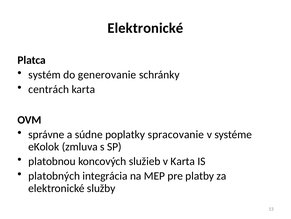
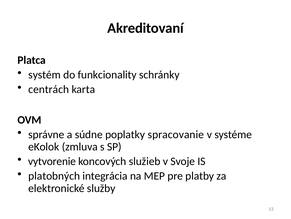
Elektronické: Elektronické -> Akreditovaní (145, 28)
generovanie: generovanie -> funkcionality (107, 75)
platobnou: platobnou -> vytvorenie (52, 161)
v Karta: Karta -> Svoje (183, 161)
